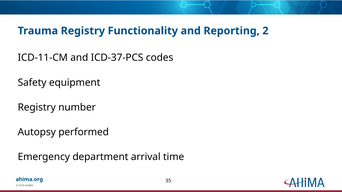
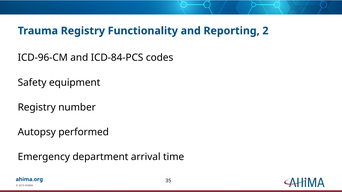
ICD-11-CM: ICD-11-CM -> ICD-96-CM (43, 58)
ICD-37-PCS: ICD-37-PCS -> ICD-84-PCS (117, 58)
